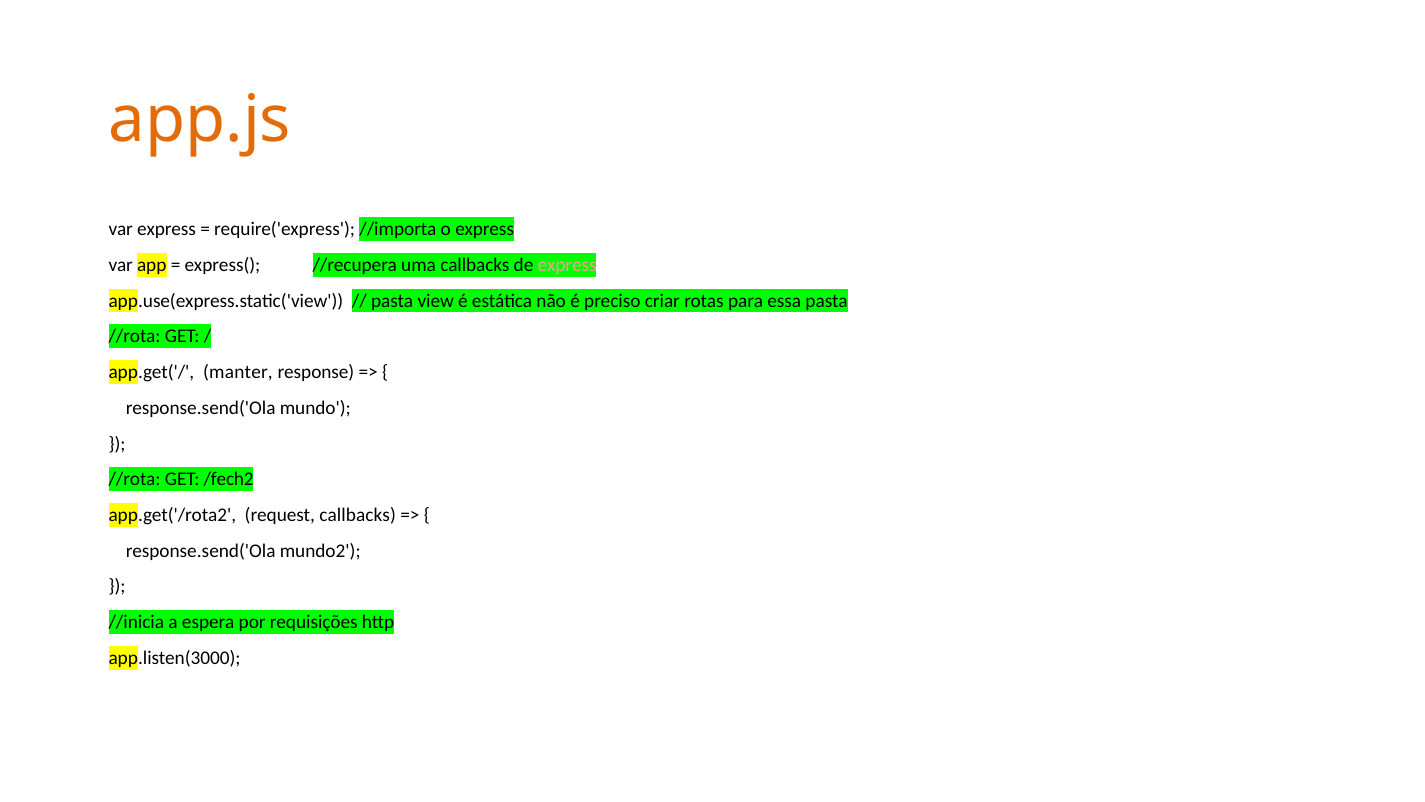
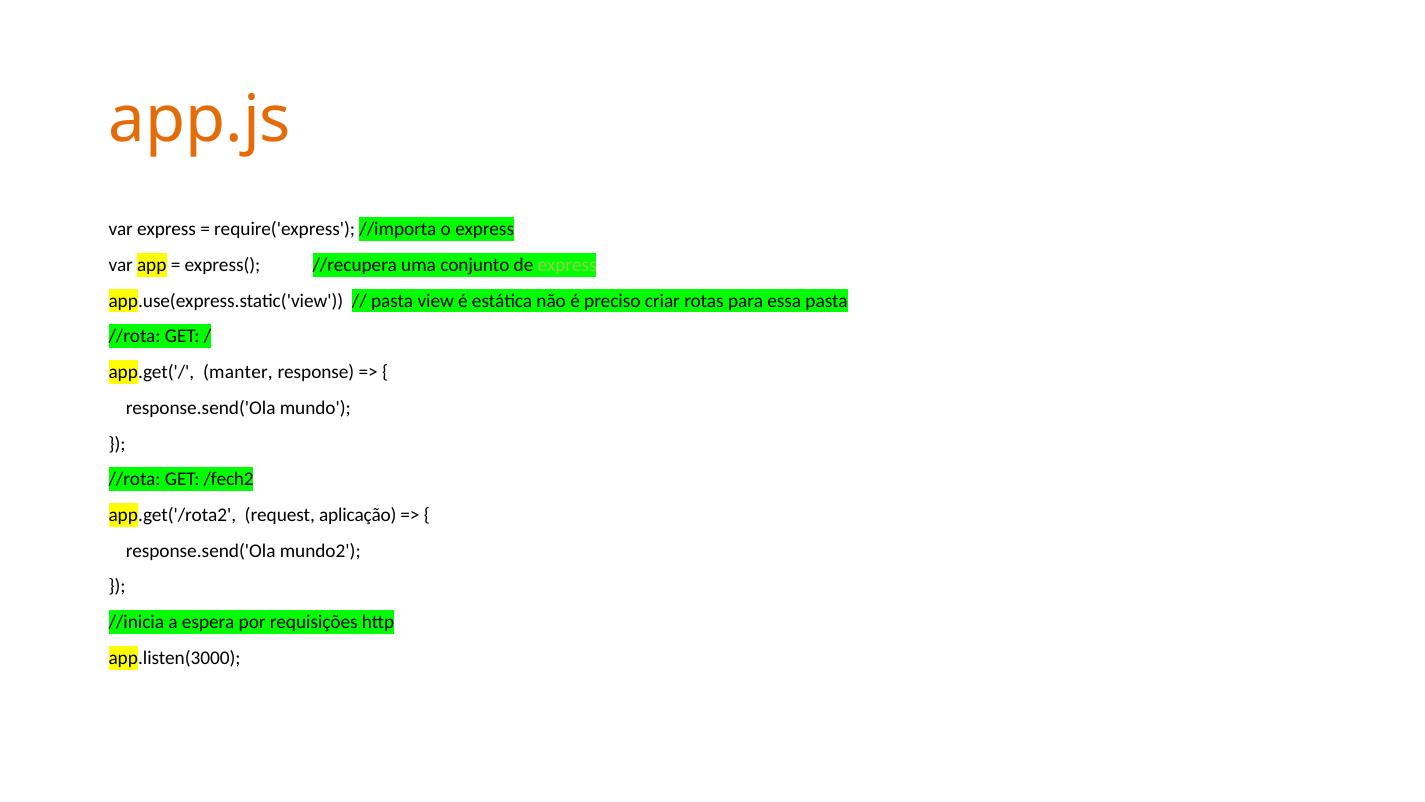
uma callbacks: callbacks -> conjunto (475, 265)
express colour: pink -> light green (567, 265)
request callbacks: callbacks -> aplicação (358, 515)
